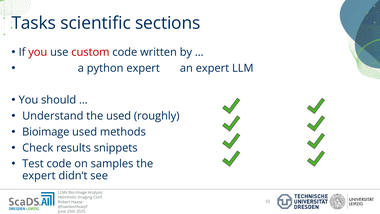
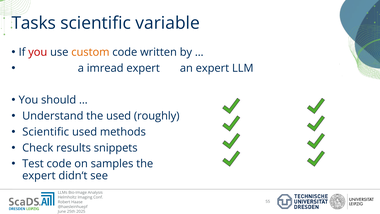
sections: sections -> variable (168, 23)
custom colour: red -> orange (90, 52)
python: python -> imread (105, 68)
Bioimage: Bioimage -> Scientific (46, 132)
